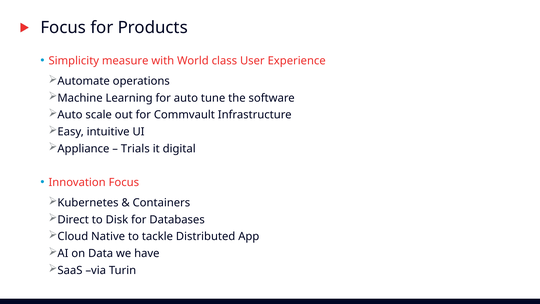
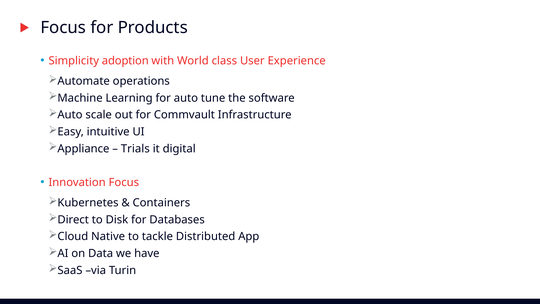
measure: measure -> adoption (125, 61)
